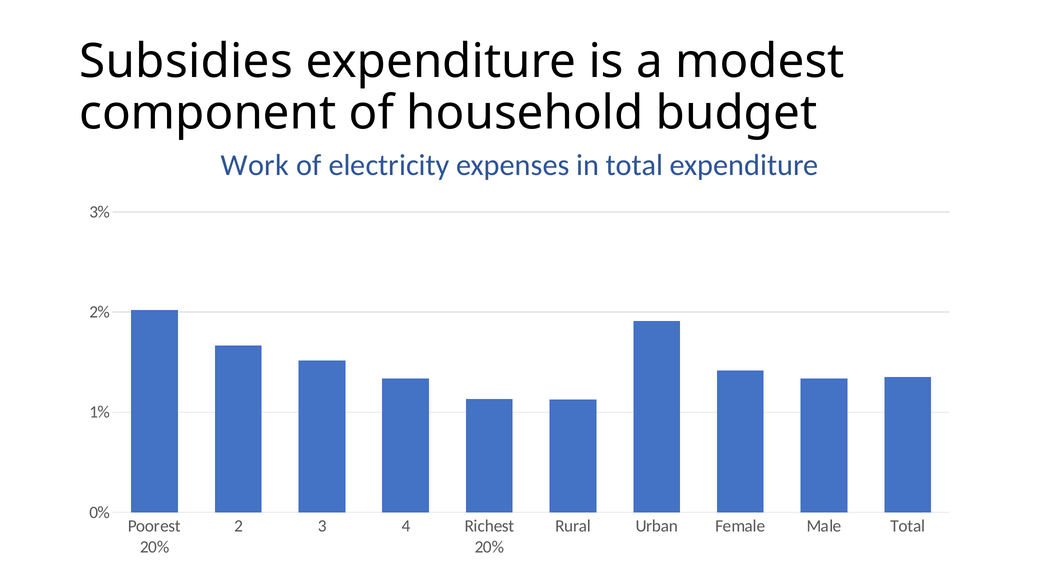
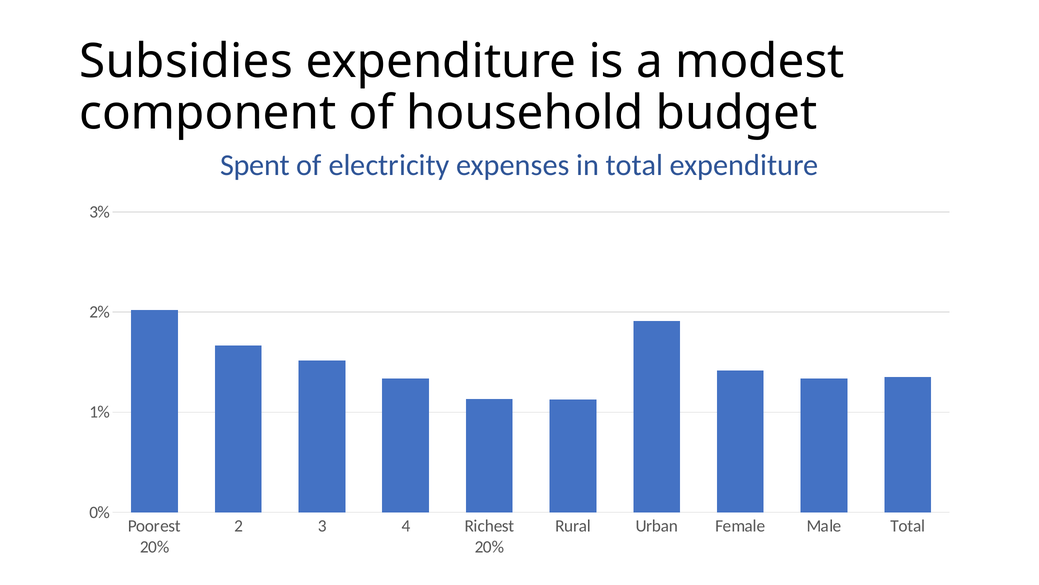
Work: Work -> Spent (255, 165)
